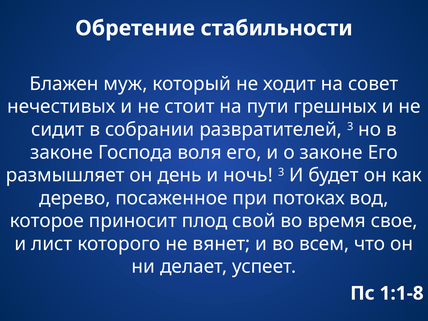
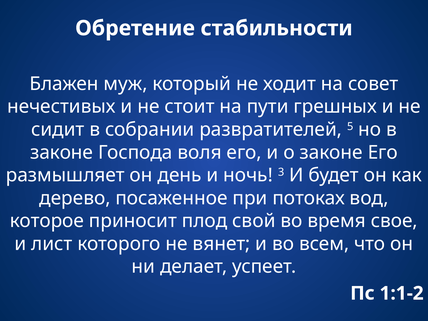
развратителей 3: 3 -> 5 (350, 127)
1:1-8: 1:1-8 -> 1:1-2 (402, 293)
